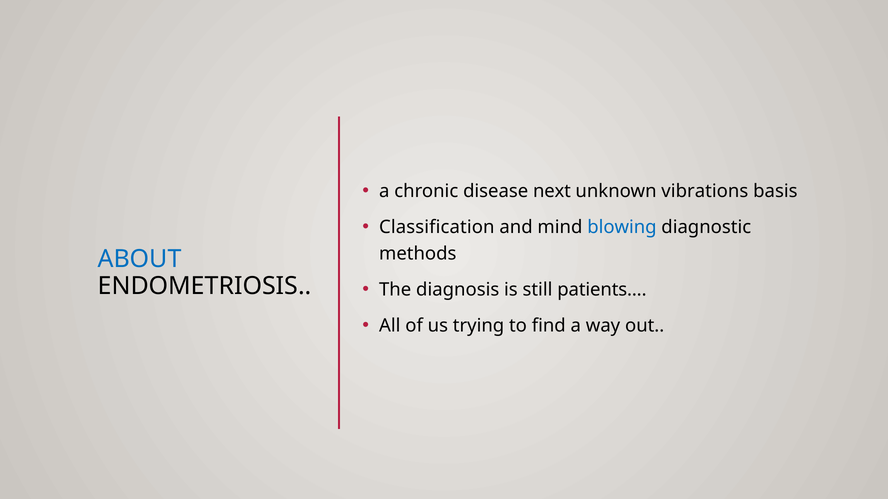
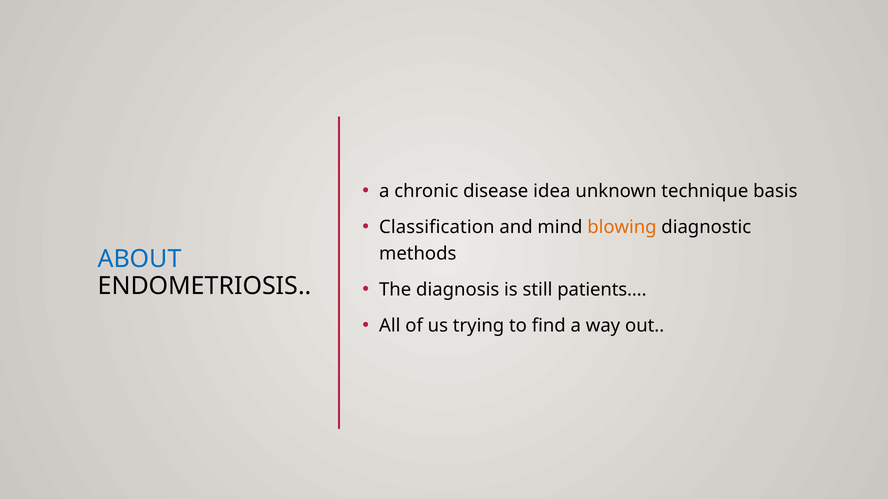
next: next -> idea (552, 191)
vibrations: vibrations -> technique (705, 191)
blowing colour: blue -> orange (622, 227)
